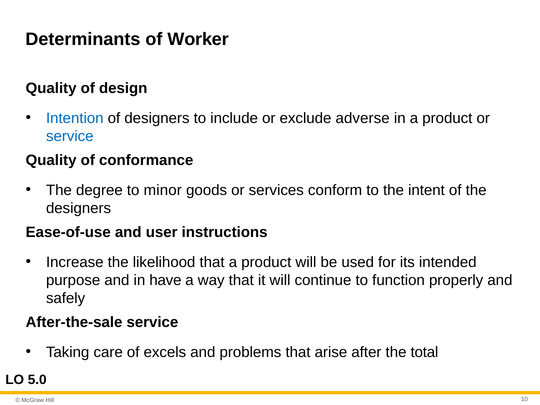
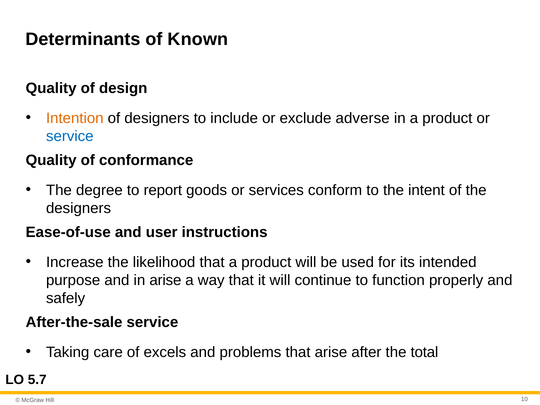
Worker: Worker -> Known (198, 39)
Intention colour: blue -> orange (75, 118)
minor: minor -> report (163, 190)
in have: have -> arise (165, 280)
5.0: 5.0 -> 5.7 (37, 380)
